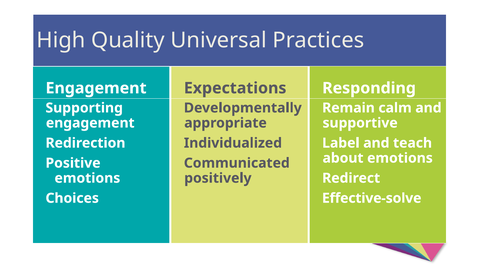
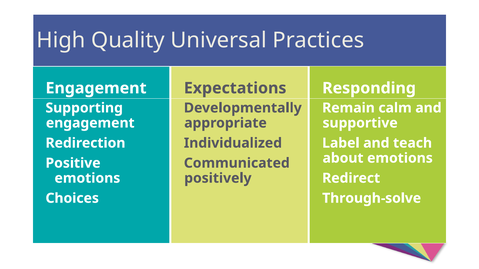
Effective-solve: Effective-solve -> Through-solve (372, 198)
